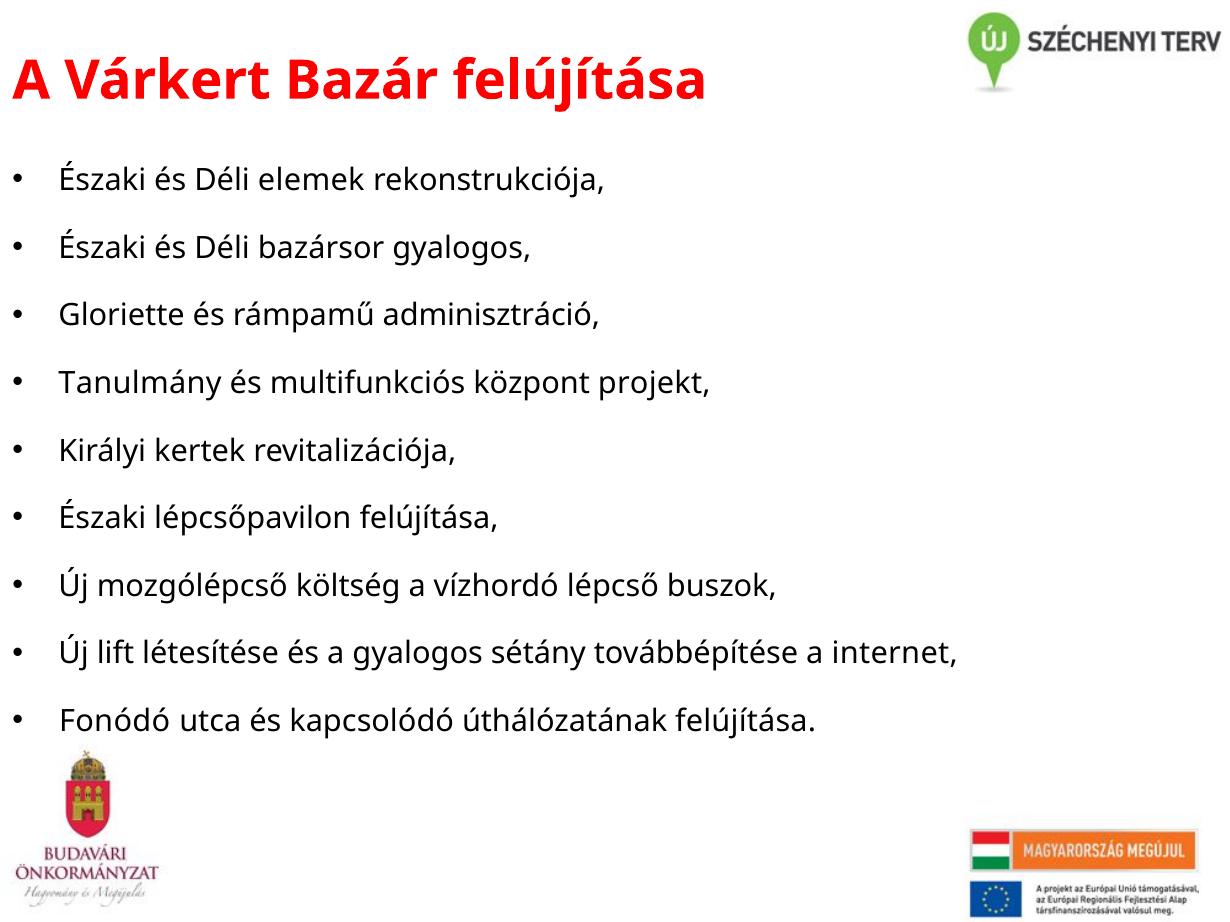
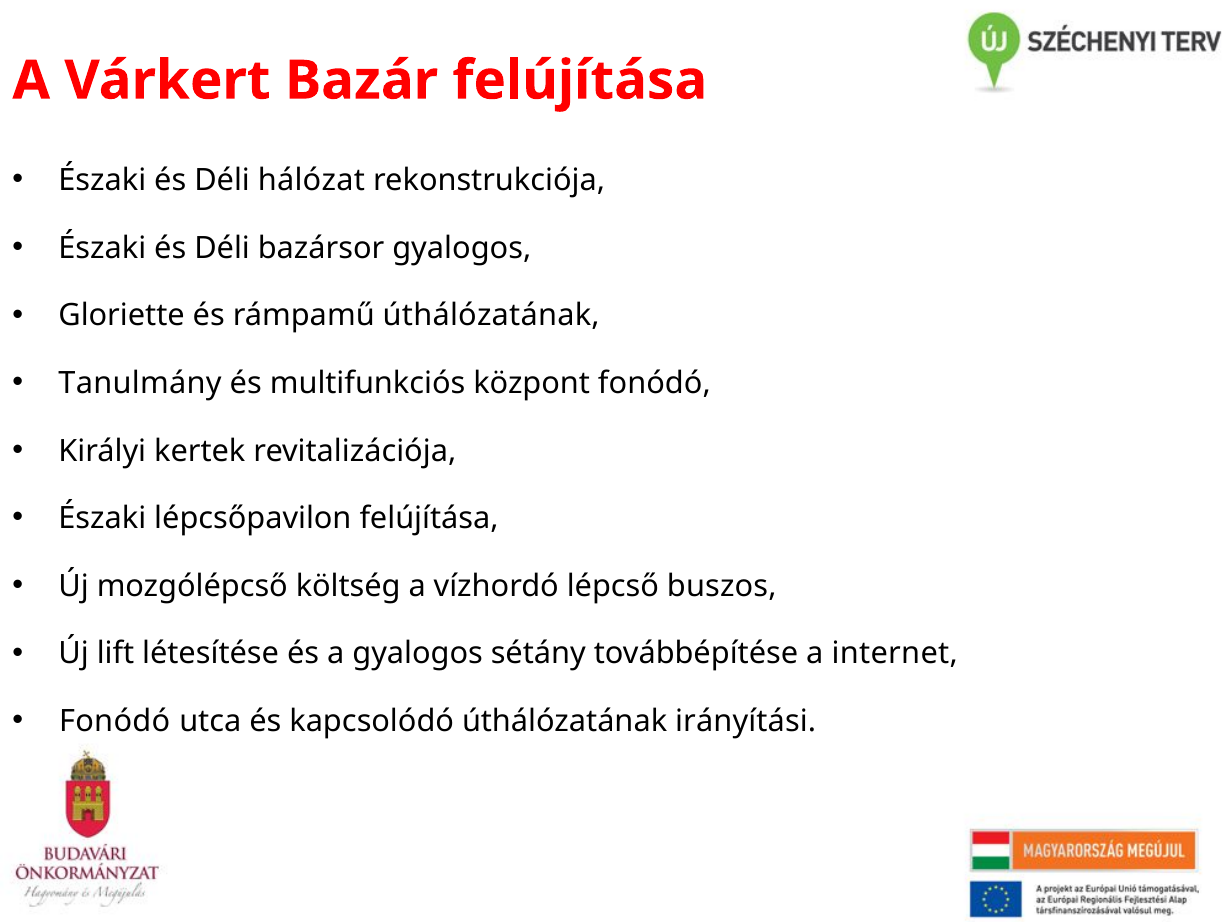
elemek: elemek -> hálózat (311, 181)
rámpamű adminisztráció: adminisztráció -> úthálózatának (491, 316)
központ projekt: projekt -> fonódó (654, 383)
buszok: buszok -> buszos (722, 586)
úthálózatának felújítása: felújítása -> irányítási (746, 722)
